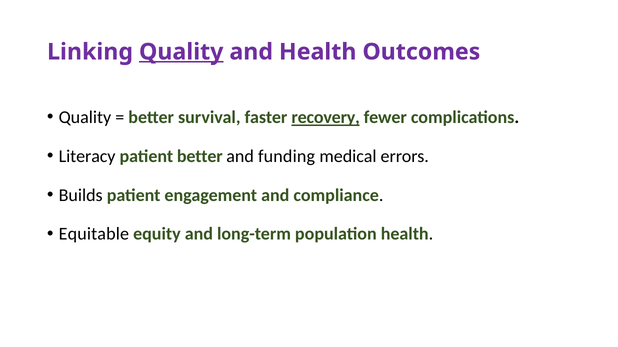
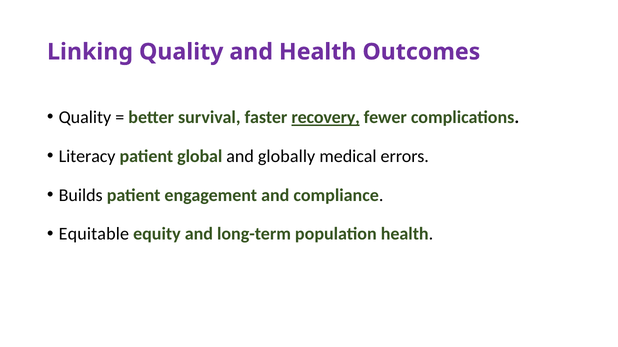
Quality underline: present -> none (181, 52)
patient better: better -> global (200, 157)
funding: funding -> globally (287, 157)
